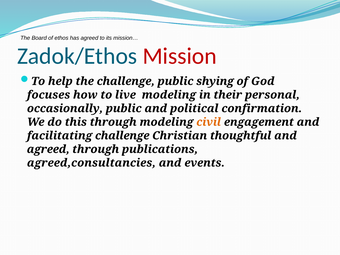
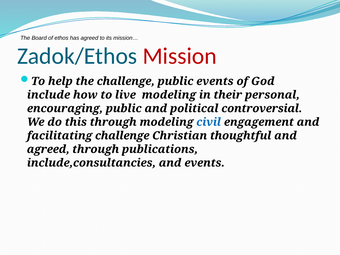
public shying: shying -> events (215, 81)
focuses: focuses -> include (49, 95)
occasionally: occasionally -> encouraging (65, 108)
confirmation: confirmation -> controversial (262, 108)
civil colour: orange -> blue (209, 122)
agreed,consultancies: agreed,consultancies -> include,consultancies (91, 163)
